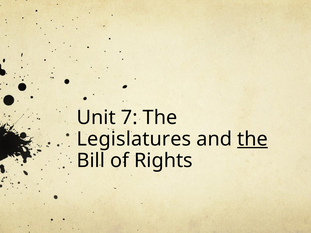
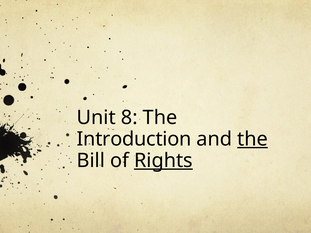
7: 7 -> 8 (129, 118)
Legislatures: Legislatures -> Introduction (134, 139)
Rights underline: none -> present (163, 161)
